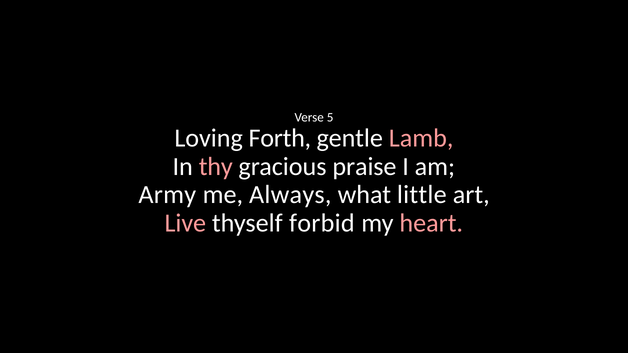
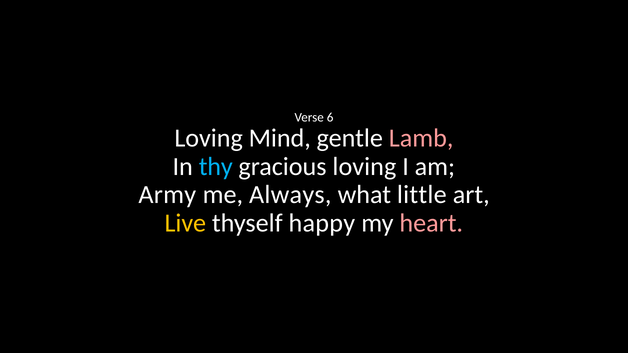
5: 5 -> 6 (330, 117)
Forth: Forth -> Mind (280, 138)
thy colour: pink -> light blue (216, 167)
gracious praise: praise -> loving (364, 167)
Live colour: pink -> yellow (185, 223)
forbid: forbid -> happy (322, 223)
